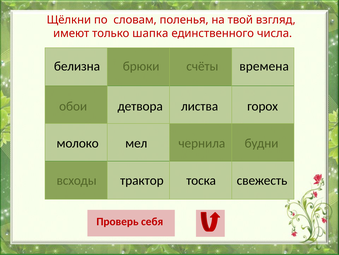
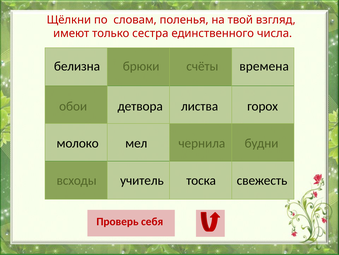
шапка: шапка -> сестра (150, 33)
трактор: трактор -> учитель (142, 180)
